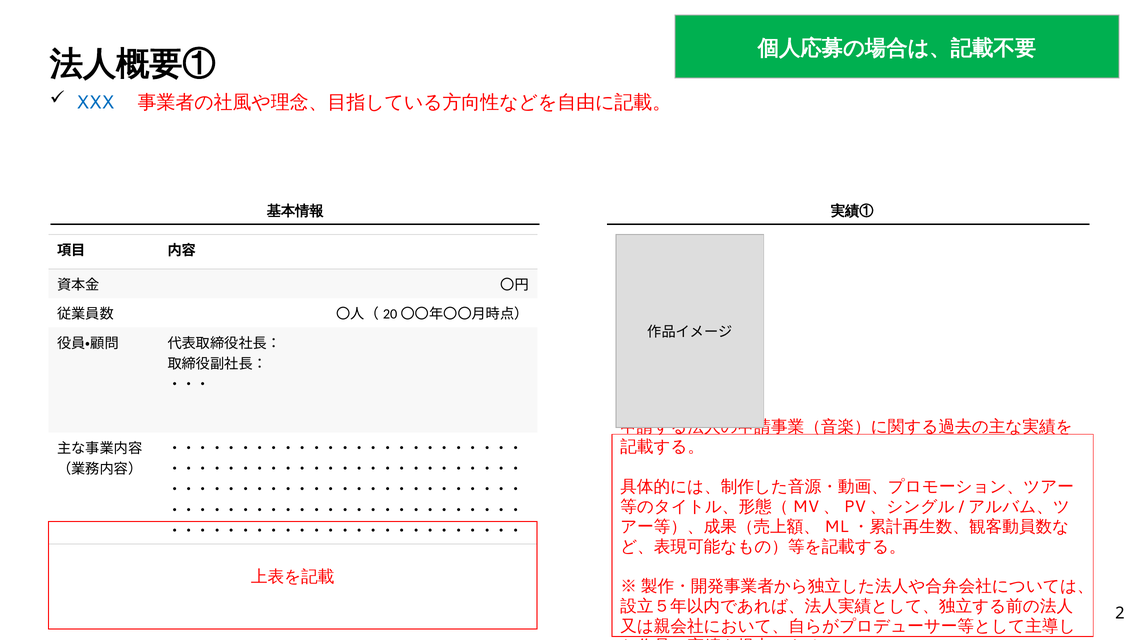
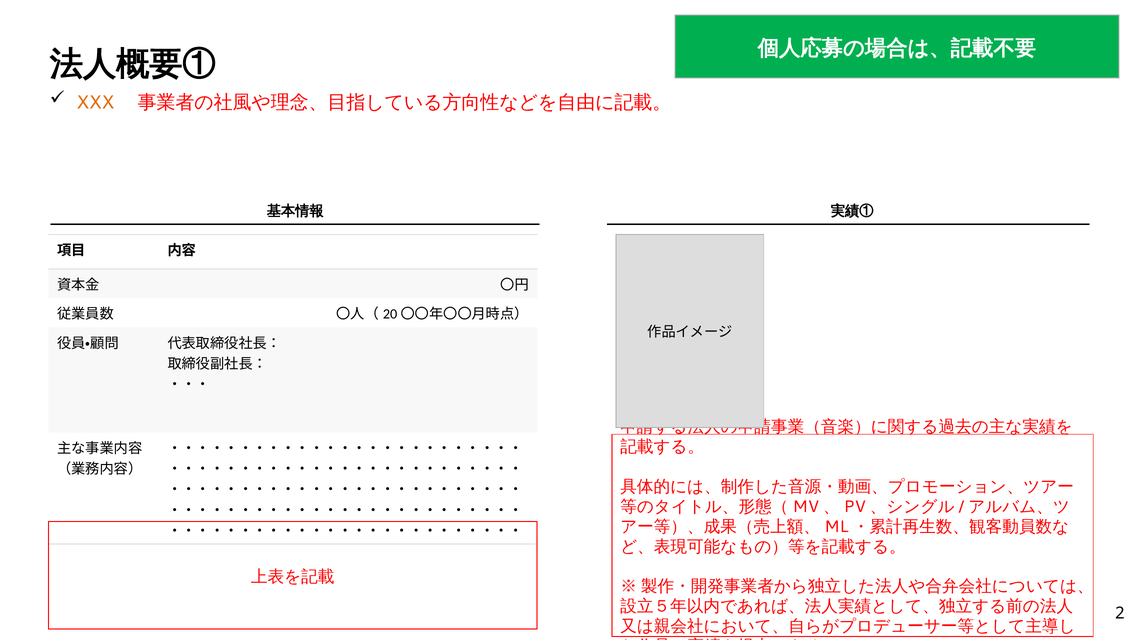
XXX colour: blue -> orange (95, 102)
